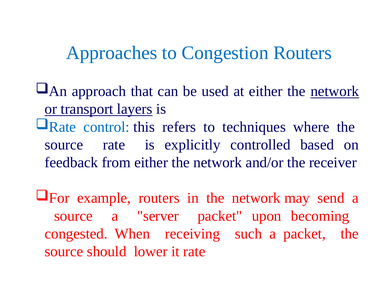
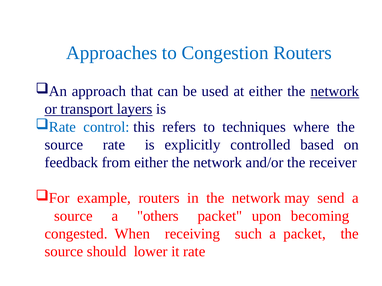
server: server -> others (158, 216)
